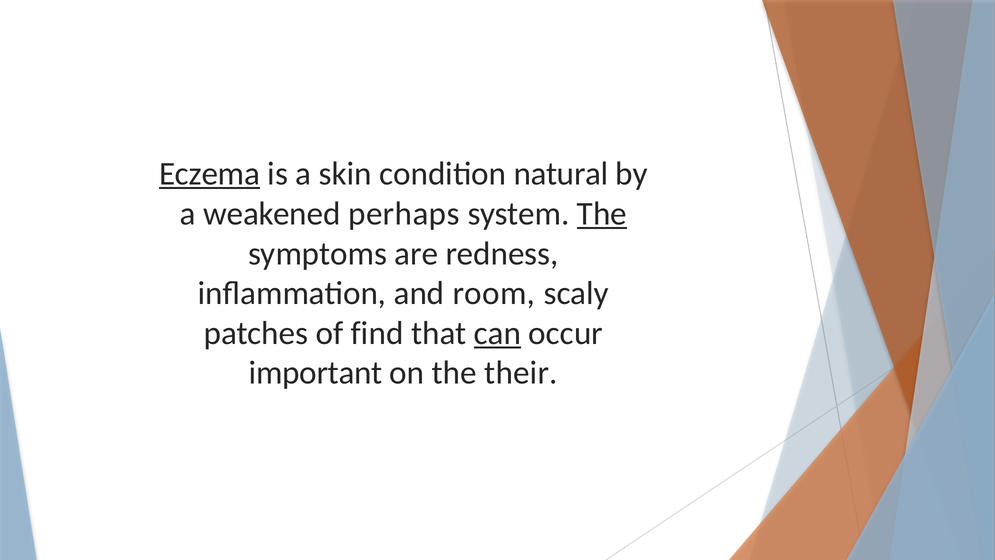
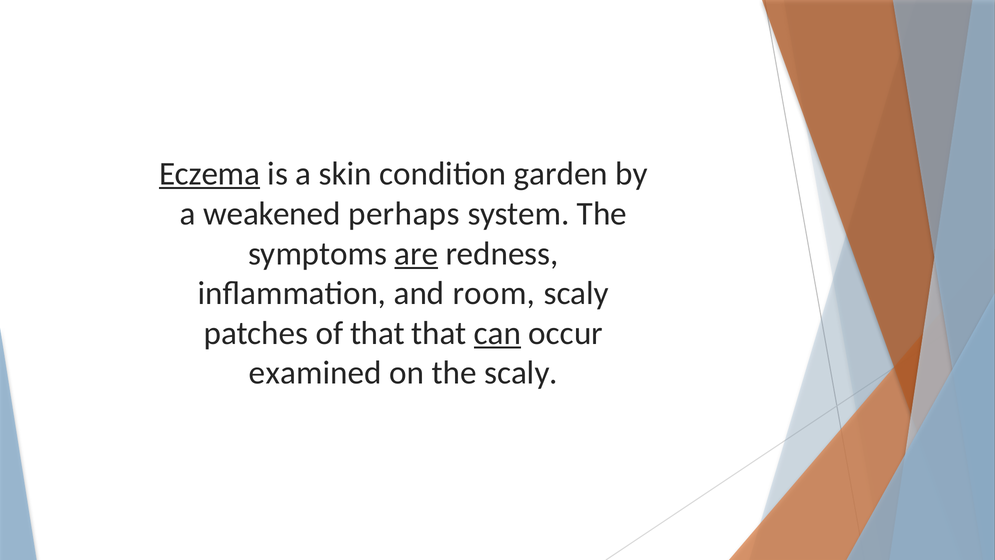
natural: natural -> garden (561, 174)
The underline: present -> none (602, 214)
are underline: none -> present (416, 253)
of find: find -> that (377, 333)
important: important -> examined (315, 373)
the their: their -> scaly (521, 373)
